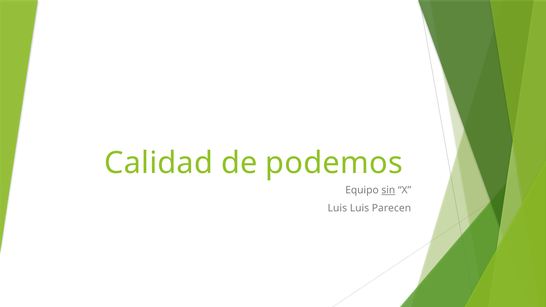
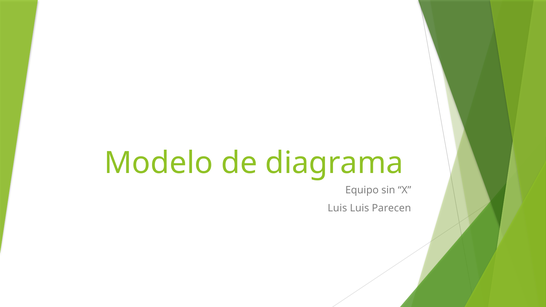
Calidad: Calidad -> Modelo (159, 163)
podemos: podemos -> diagrama (334, 163)
sin underline: present -> none (388, 190)
